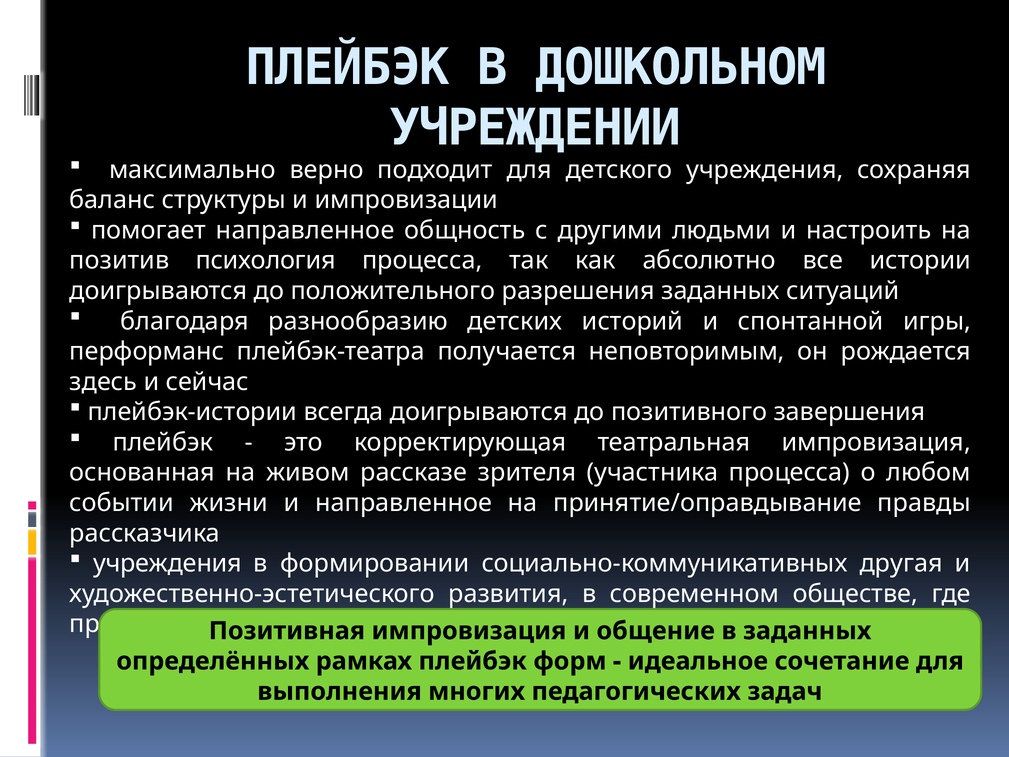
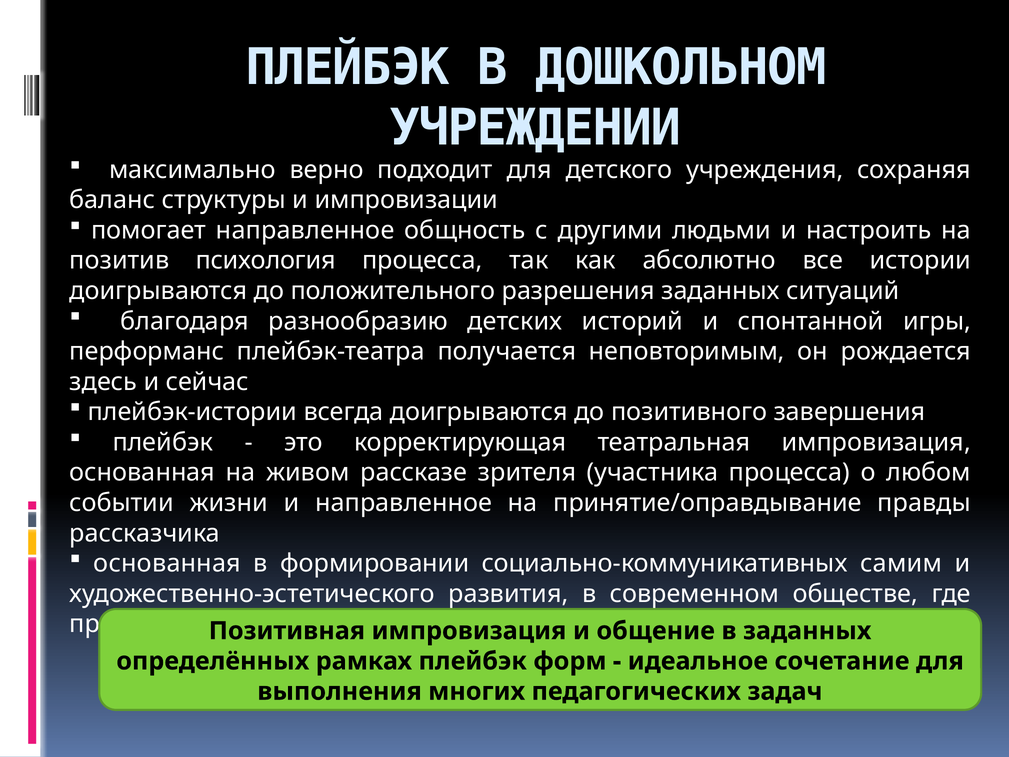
учреждения: учреждения -> основанная (167, 563)
другая: другая -> самим (901, 563)
